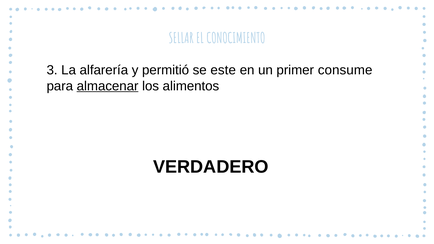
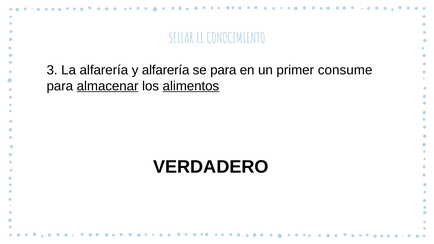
y permitió: permitió -> alfarería (166, 70)
se este: este -> para (223, 70)
alimentos underline: none -> present (191, 86)
